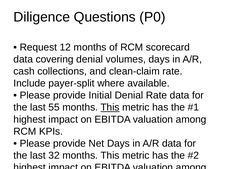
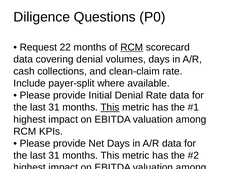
12: 12 -> 22 (65, 47)
RCM underline: none -> present (132, 47)
55: 55 -> 31 (54, 107)
32: 32 -> 31 (54, 155)
